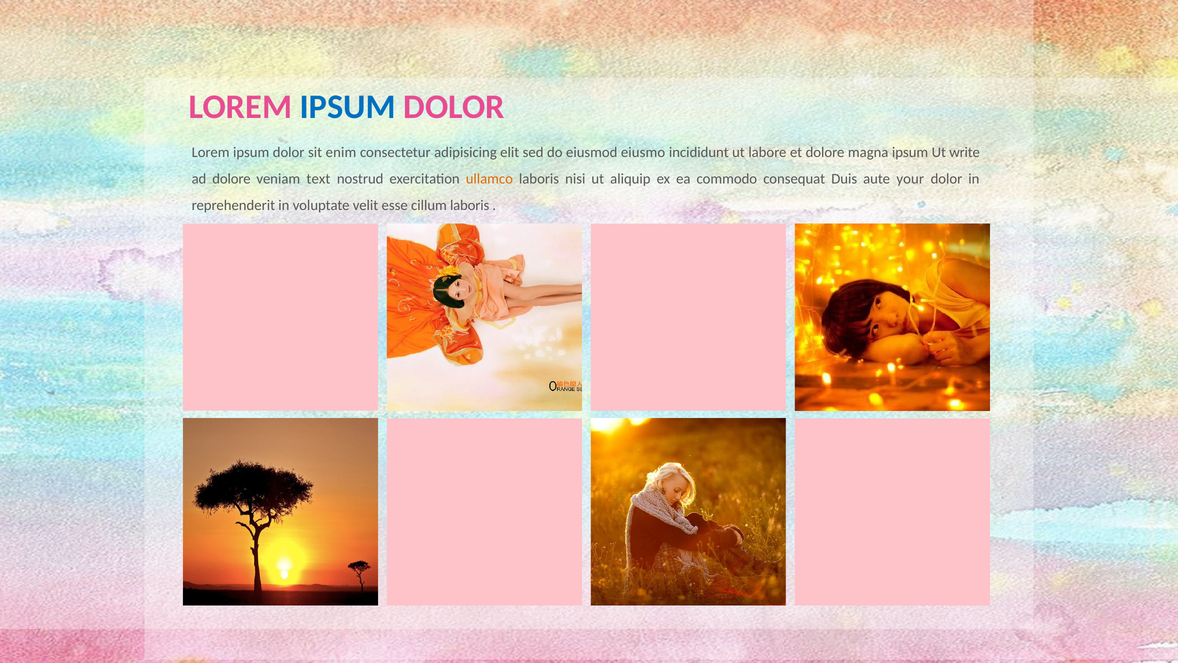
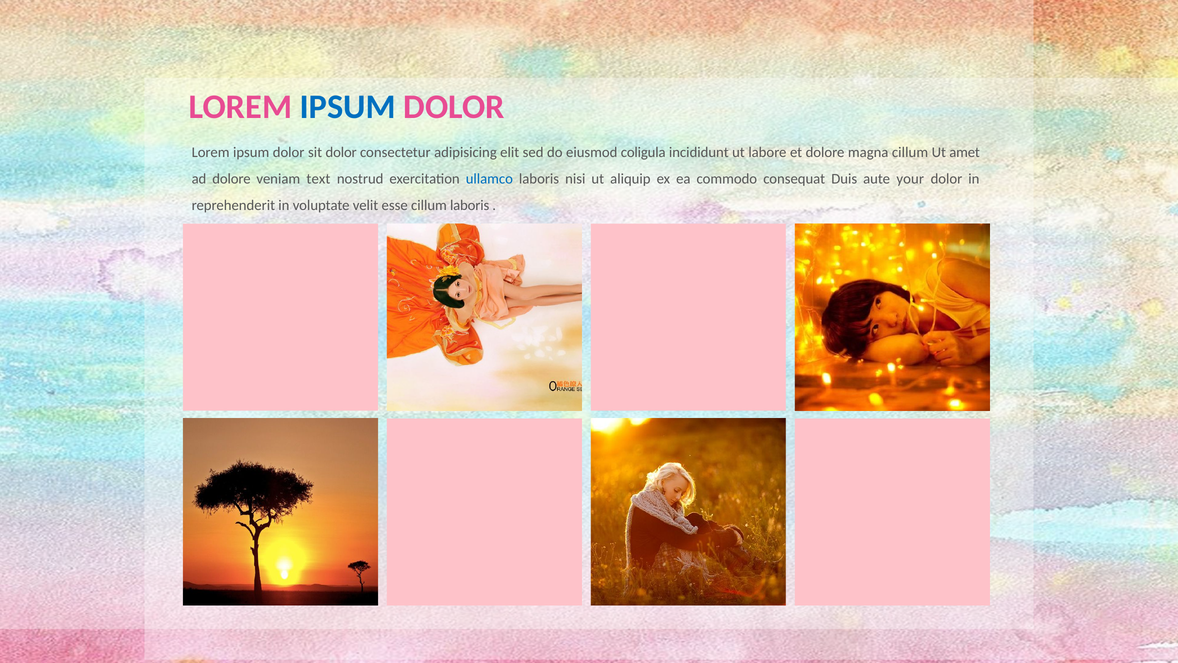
sit enim: enim -> dolor (341, 152)
eiusmo: eiusmo -> coligula (643, 152)
magna ipsum: ipsum -> cillum (910, 152)
write: write -> amet (965, 152)
ullamco colour: orange -> blue (489, 179)
